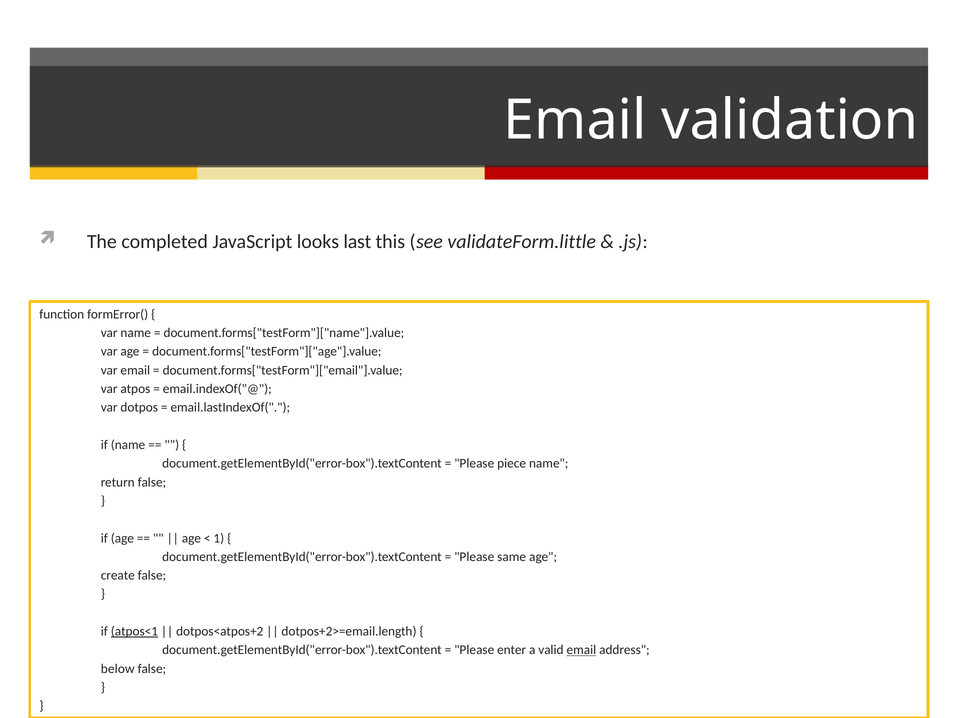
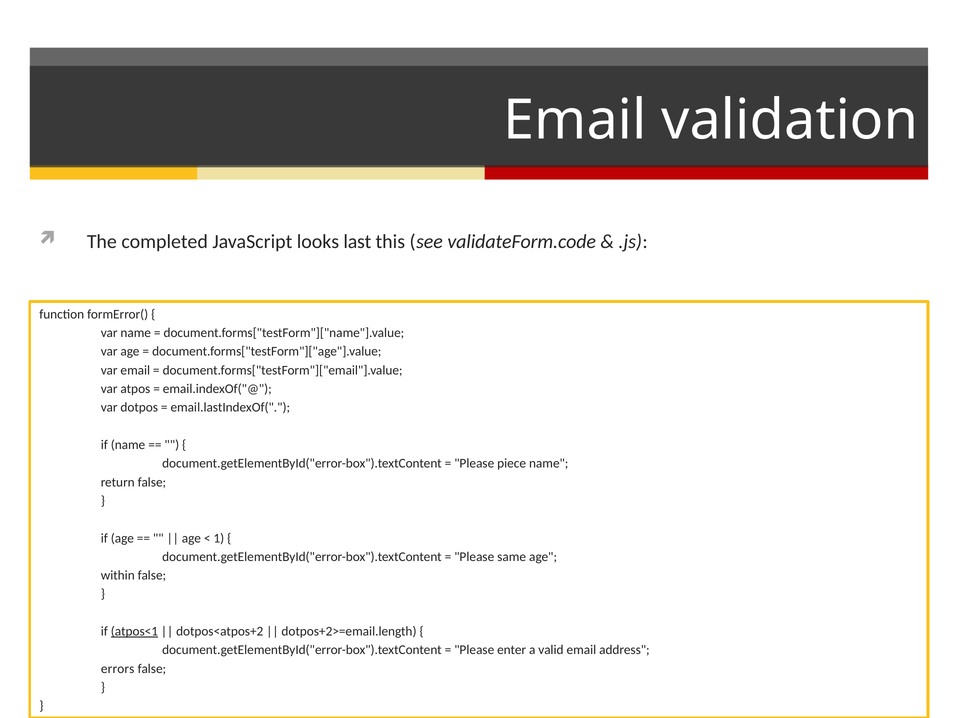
validateForm.little: validateForm.little -> validateForm.code (522, 242)
create: create -> within (118, 576)
email underline: present -> none (581, 651)
below: below -> errors (118, 669)
